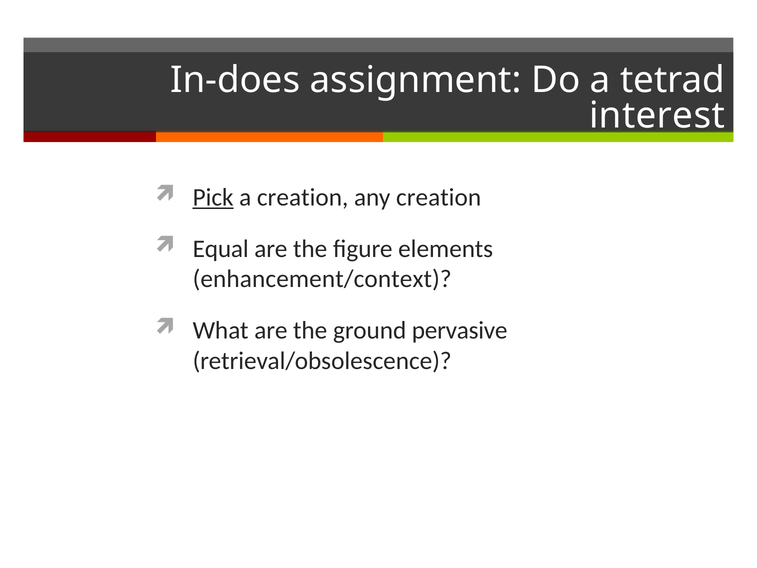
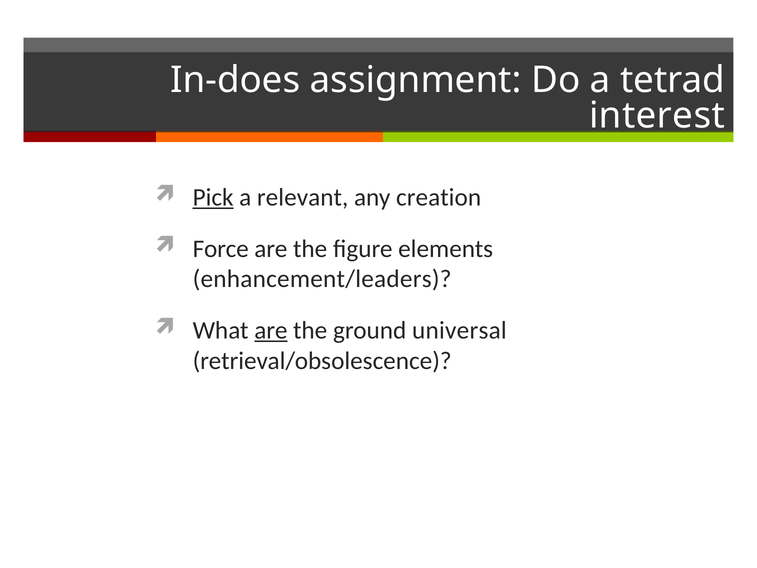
a creation: creation -> relevant (303, 197)
Equal: Equal -> Force (221, 249)
enhancement/context: enhancement/context -> enhancement/leaders (322, 279)
are underline: none -> present (271, 330)
pervasive: pervasive -> universal (459, 330)
